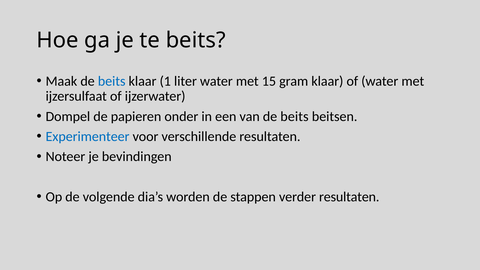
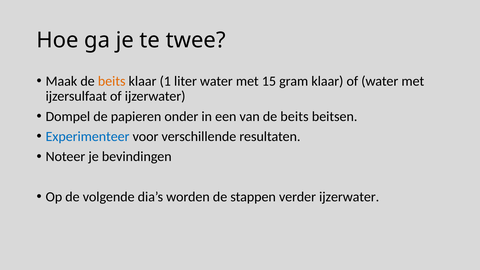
te beits: beits -> twee (196, 40)
beits colour: blue -> orange (112, 81)
verder resultaten: resultaten -> ijzerwater (349, 197)
